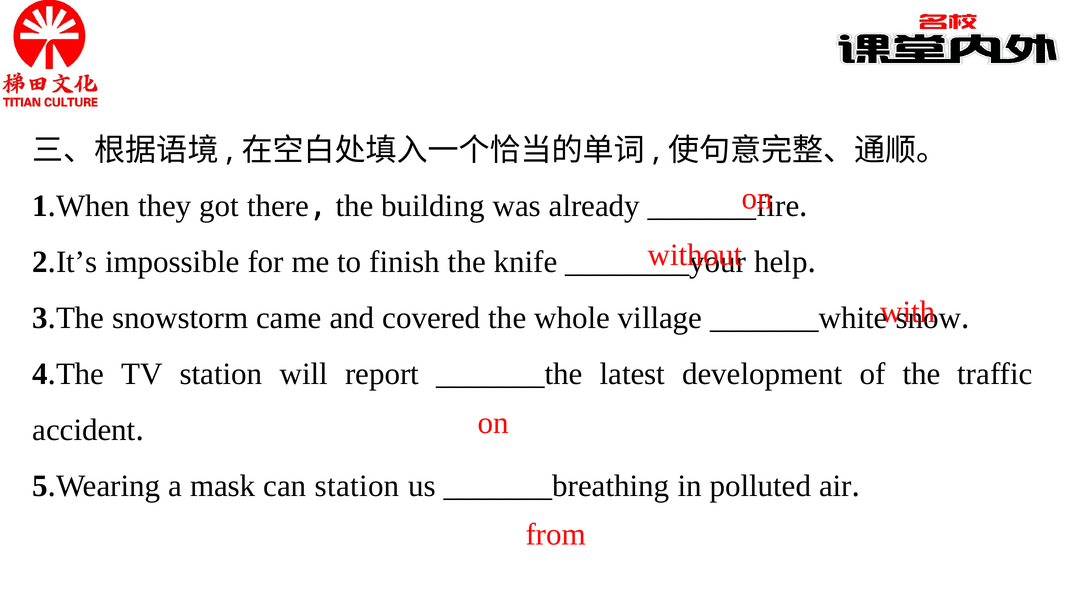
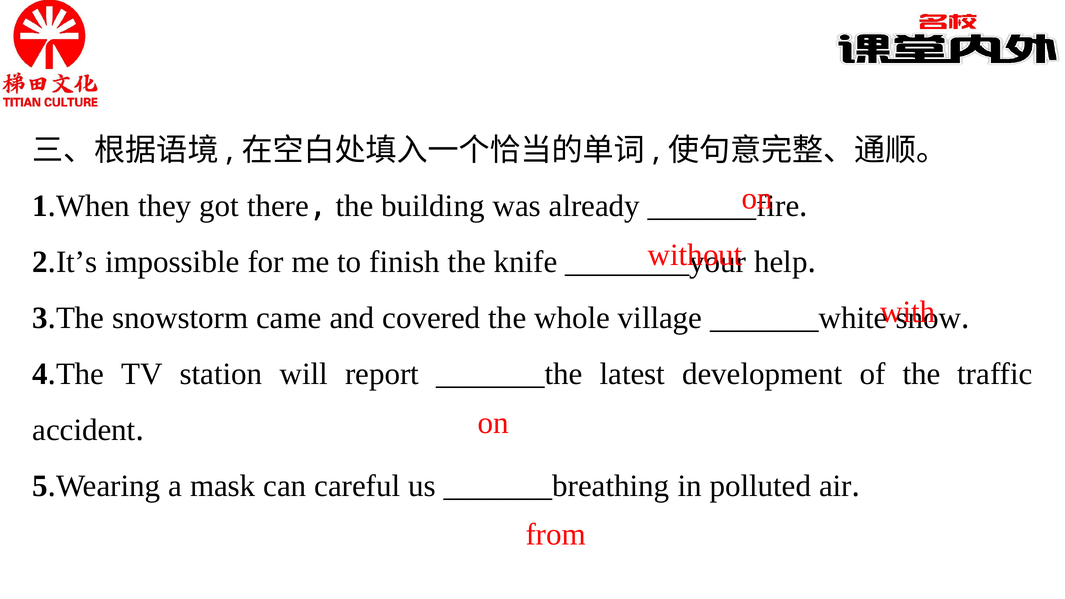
can station: station -> careful (357, 486)
